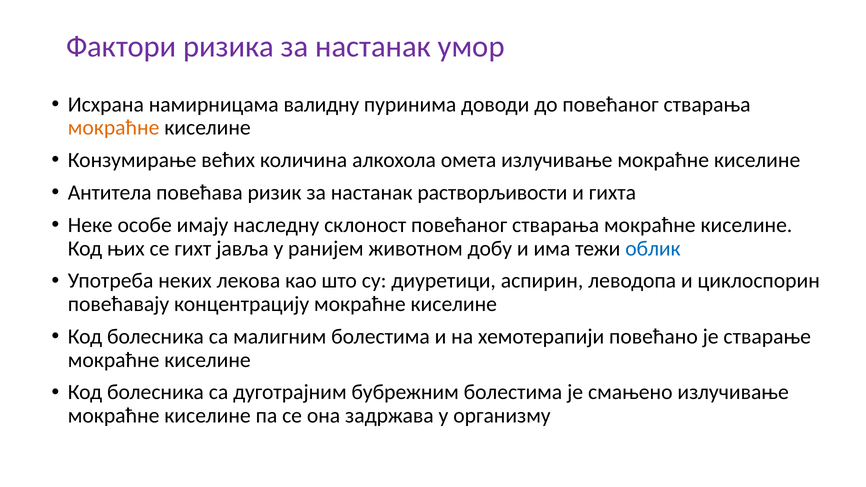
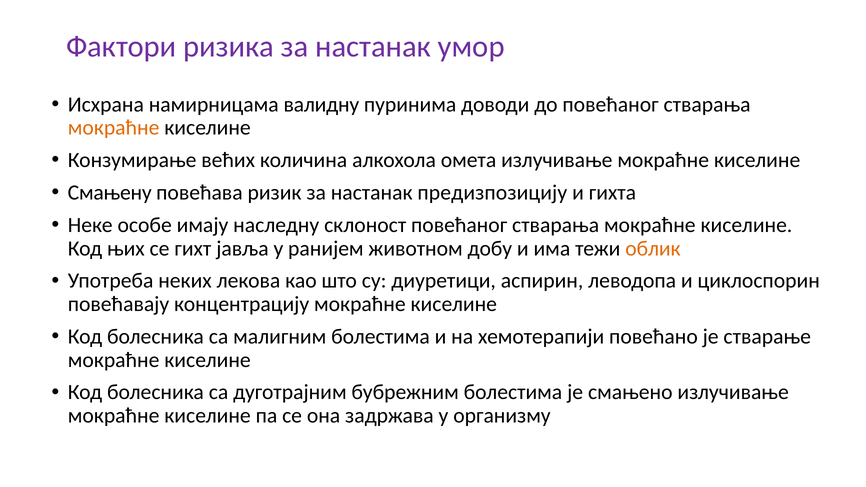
Антитела: Антитела -> Смањену (110, 193)
растворљивости: растворљивости -> предизпозицију (492, 193)
облик colour: blue -> orange (653, 248)
